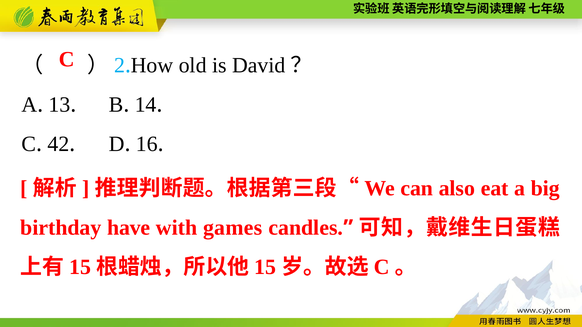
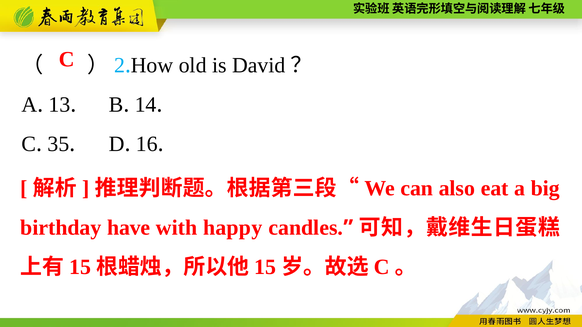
42: 42 -> 35 (58, 144)
games: games -> happy (233, 228)
